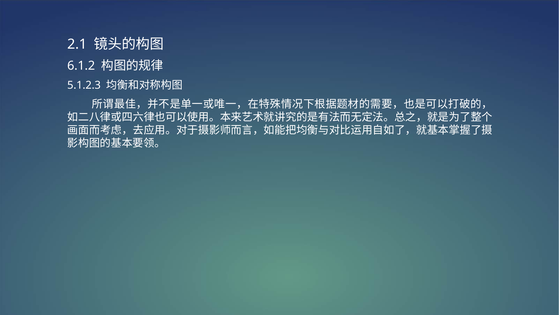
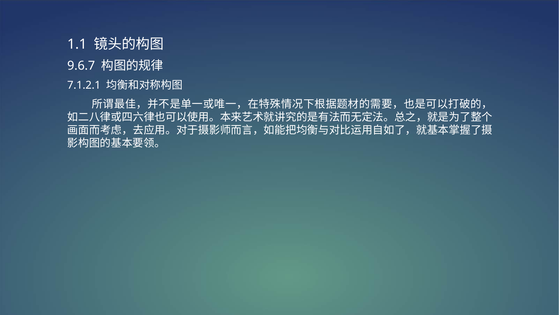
2.1: 2.1 -> 1.1 (77, 44)
6.1.2: 6.1.2 -> 9.6.7 (81, 66)
5.1.2.3: 5.1.2.3 -> 7.1.2.1 (84, 85)
